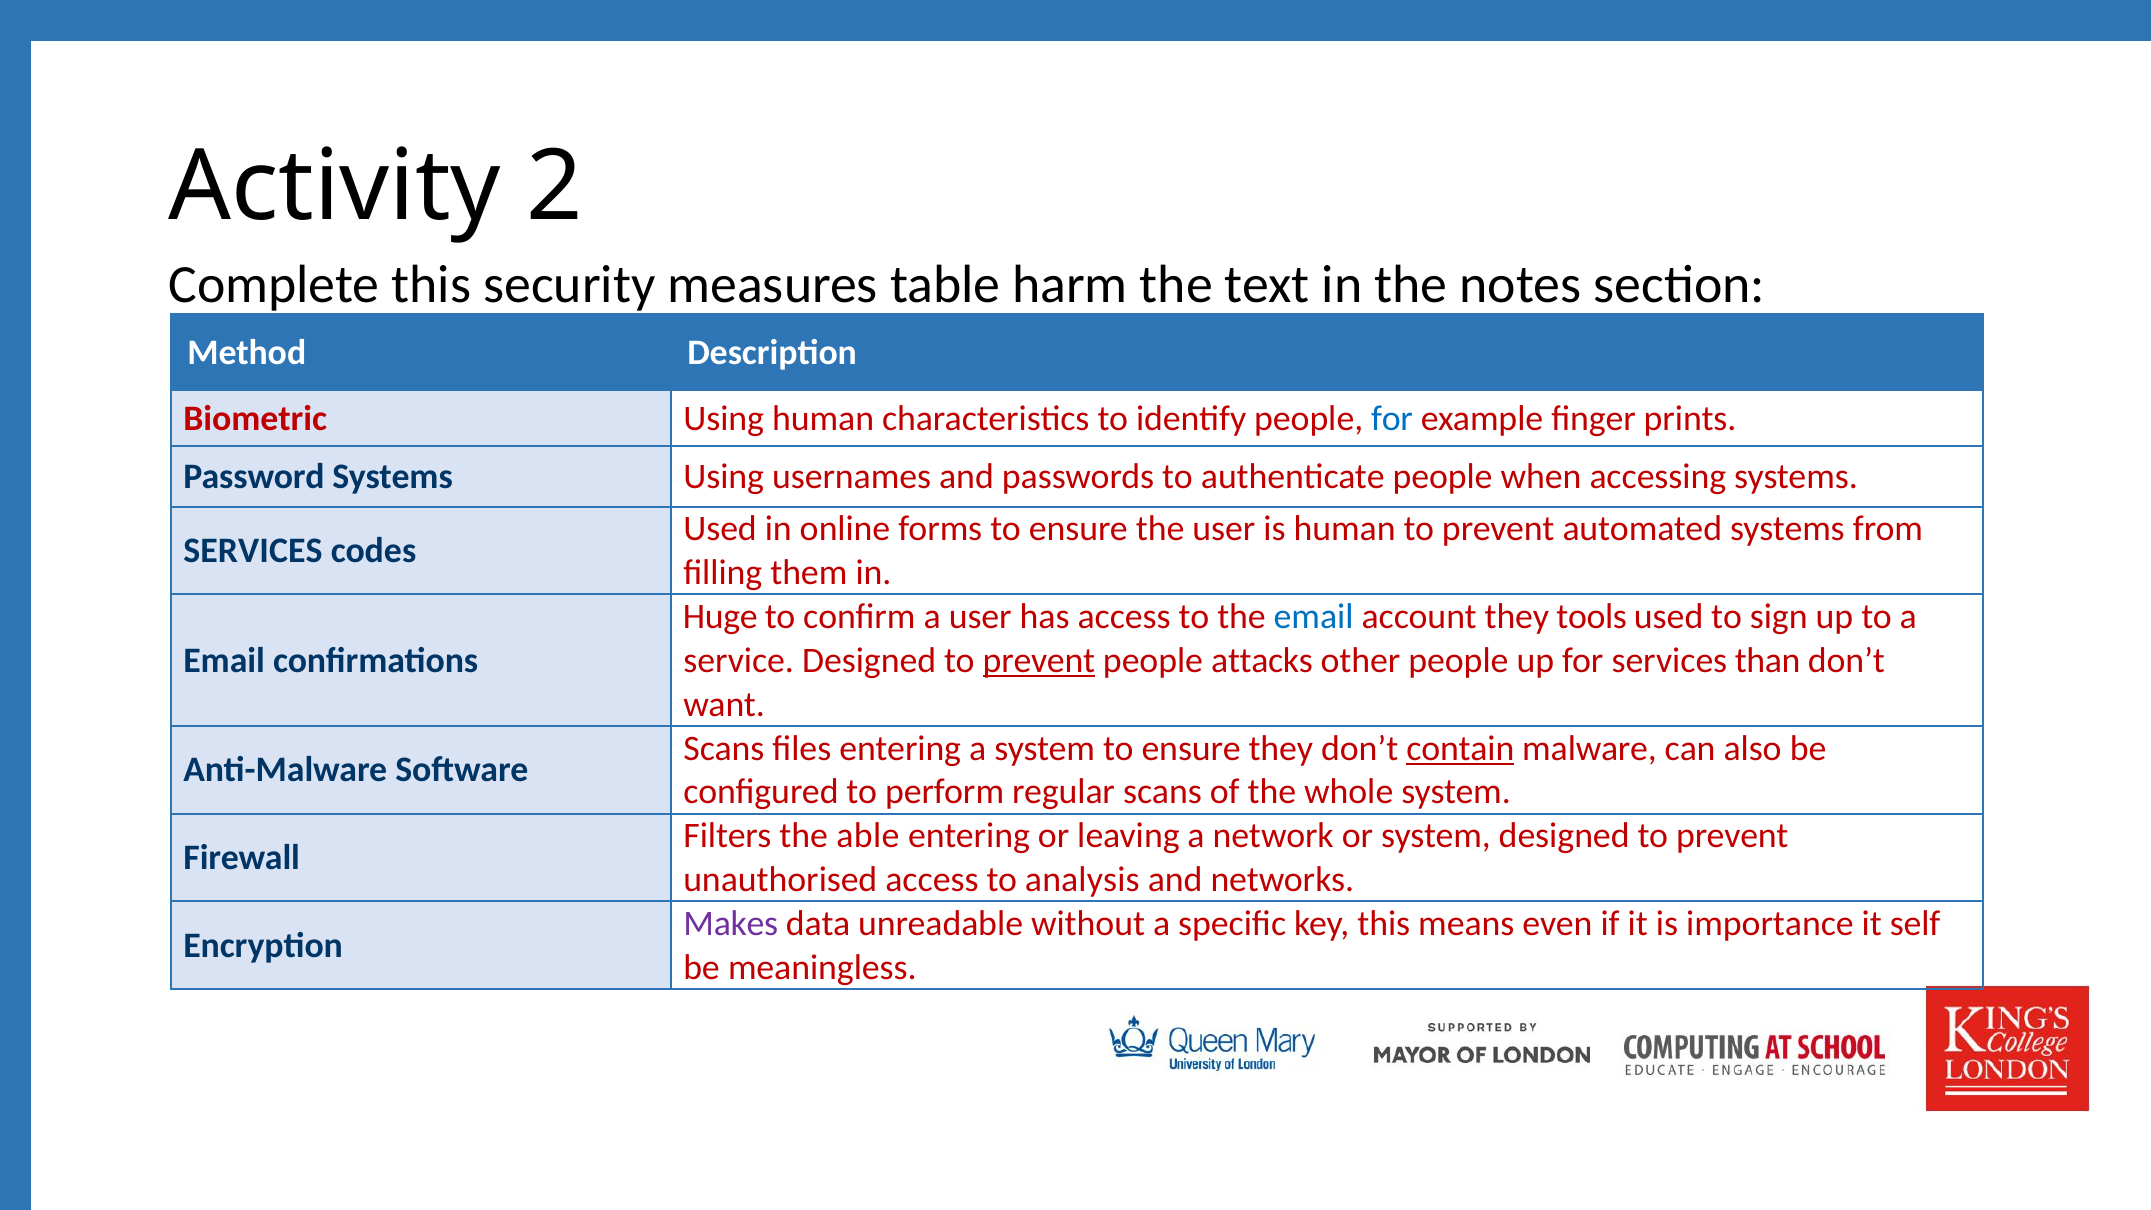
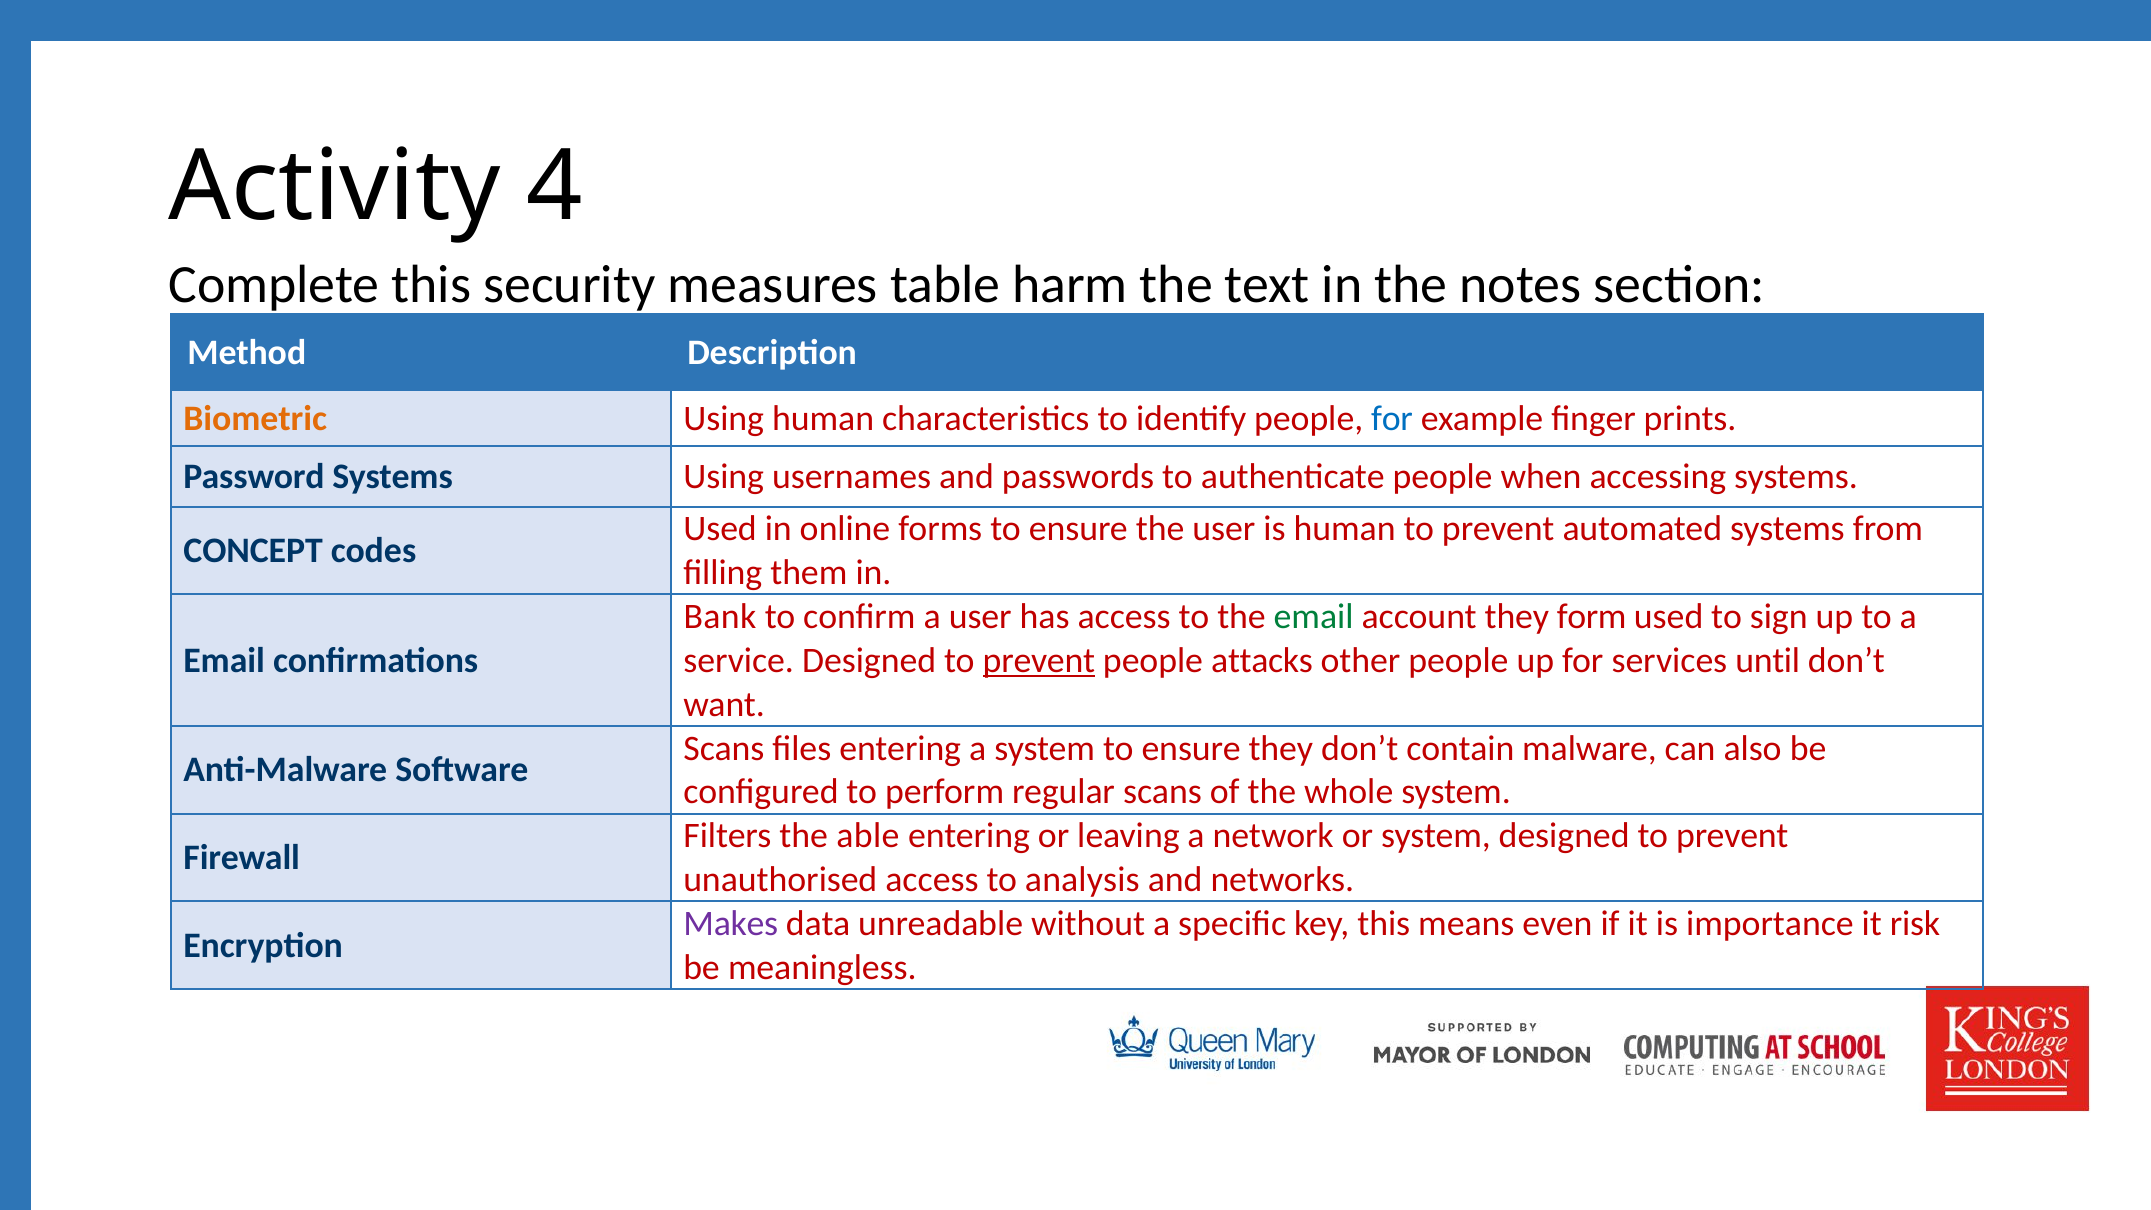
2: 2 -> 4 (555, 187)
Biometric colour: red -> orange (255, 418)
SERVICES: SERVICES -> CONCEPT (253, 551)
Huge: Huge -> Bank (720, 617)
email colour: blue -> green (1314, 617)
tools: tools -> form (1592, 617)
than: than -> until (1768, 660)
contain underline: present -> none (1460, 748)
self: self -> risk (1915, 924)
